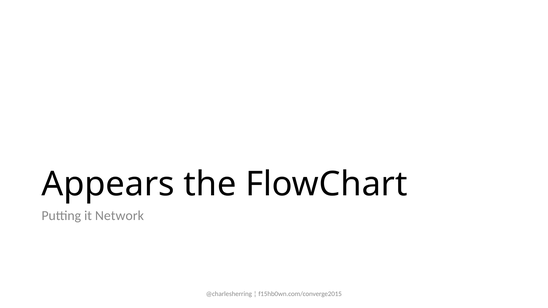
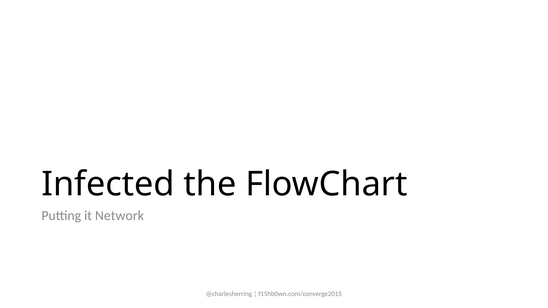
Appears: Appears -> Infected (108, 184)
